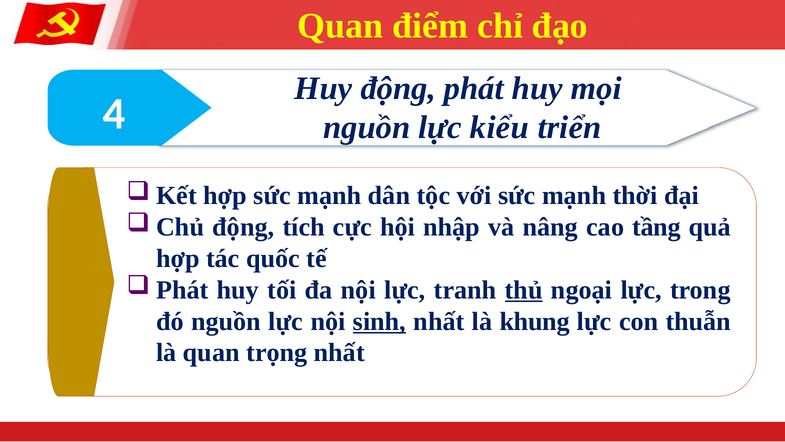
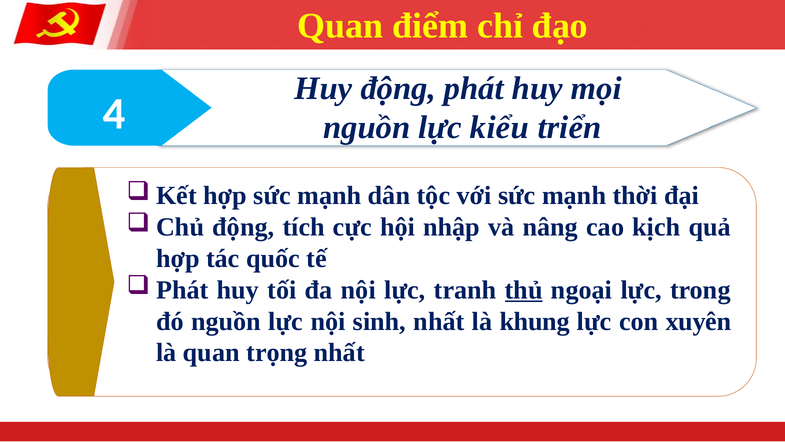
tầng: tầng -> kịch (656, 227)
sinh underline: present -> none (379, 321)
thuẫn: thuẫn -> xuyên (698, 321)
